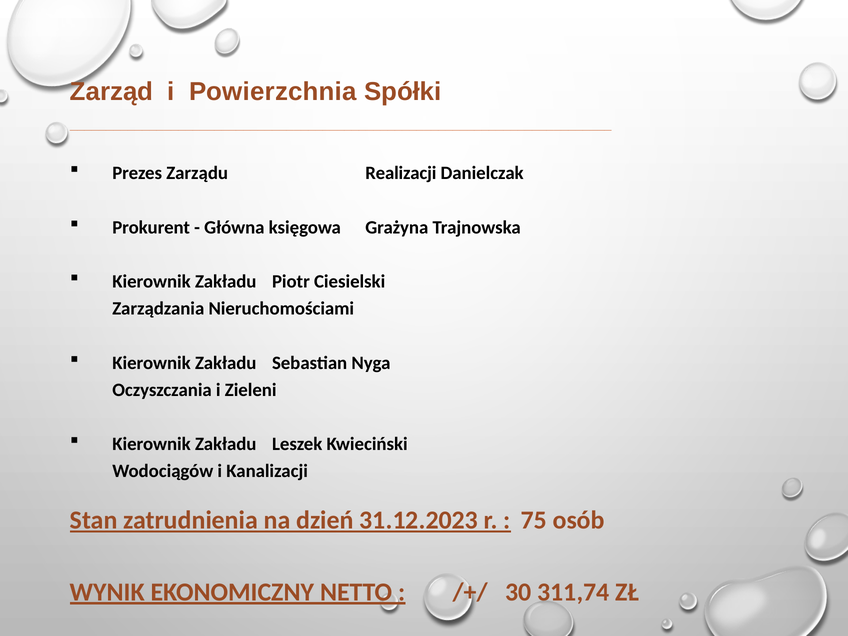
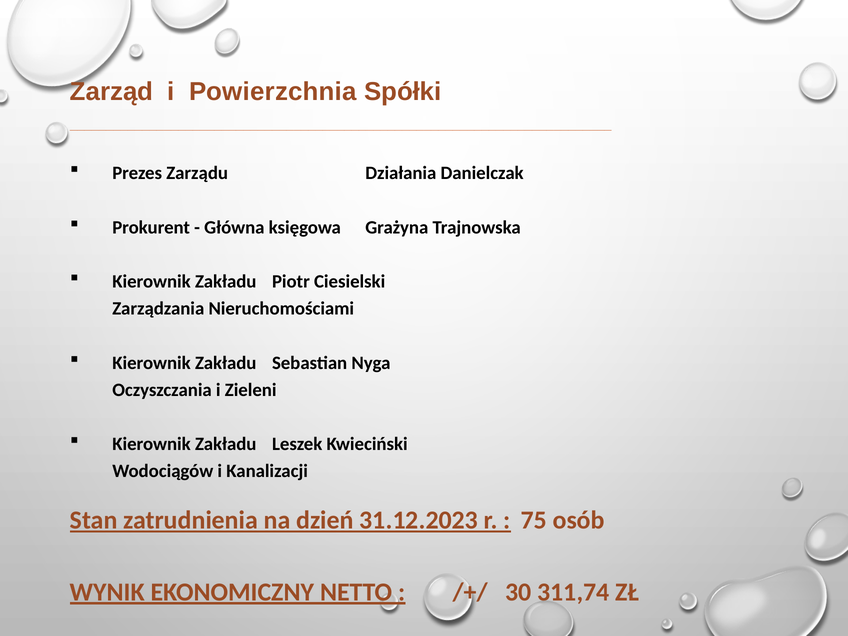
Realizacji: Realizacji -> Działania (401, 173)
